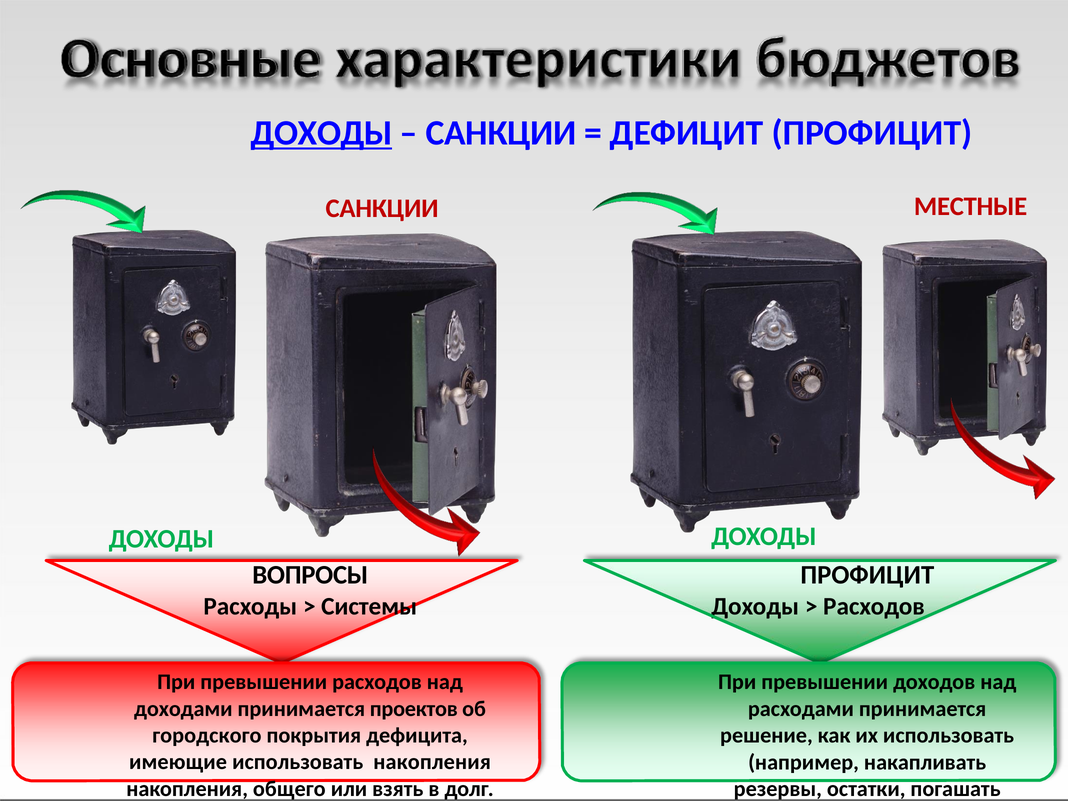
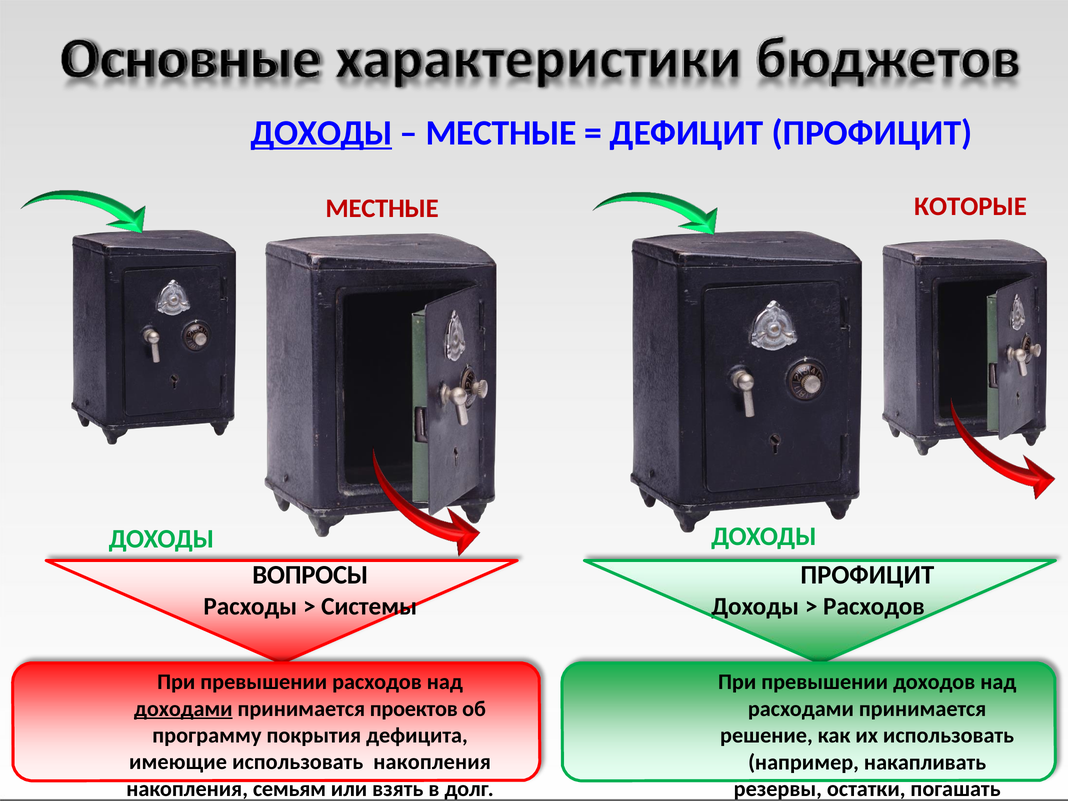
САНКЦИИ: САНКЦИИ -> МЕСТНЫЕ (501, 133)
МЕСТНЫЕ: МЕСТНЫЕ -> КОТОРЫЕ (970, 206)
САНКЦИИ: САНКЦИИ -> МЕСТНЫЕ (382, 209)
доходами underline: none -> present (183, 709)
городского: городского -> программу (207, 735)
общего: общего -> семьям (289, 789)
